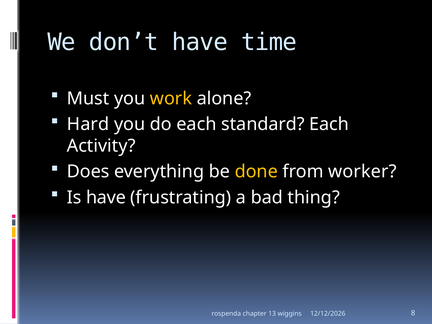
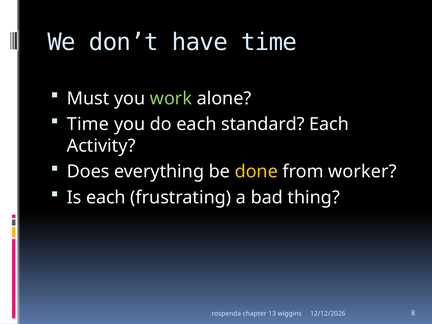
work colour: yellow -> light green (171, 98)
Hard: Hard -> Time (88, 124)
Is have: have -> each (106, 197)
